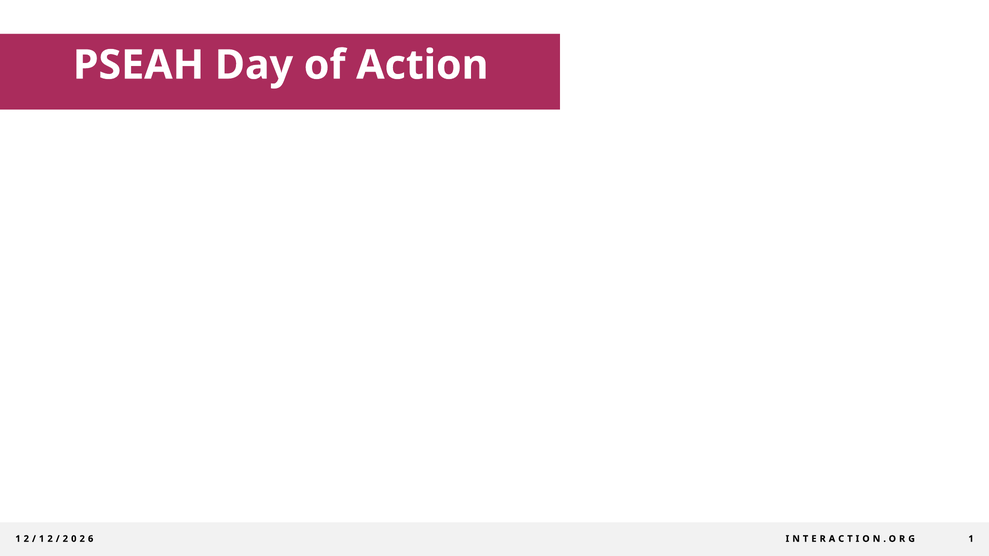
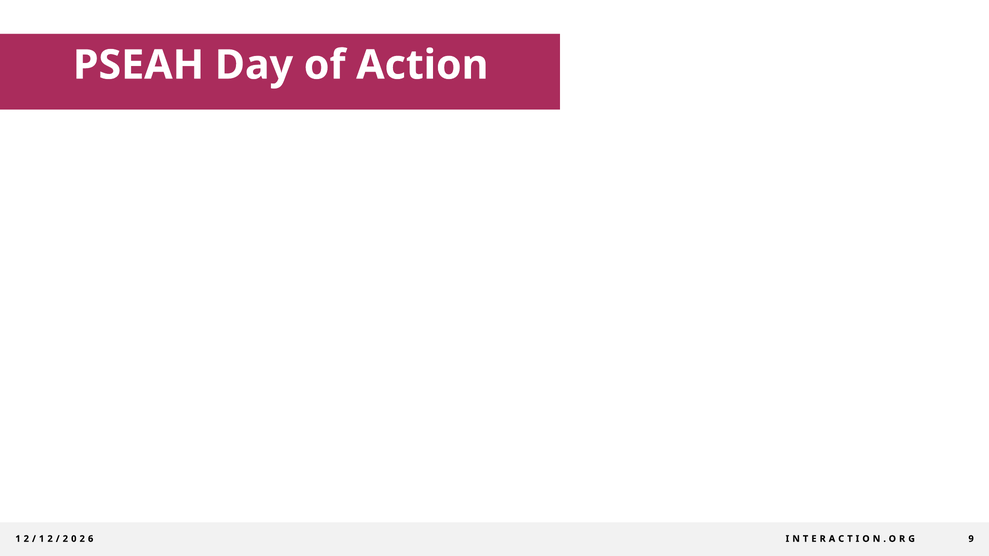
1: 1 -> 9 (971, 539)
